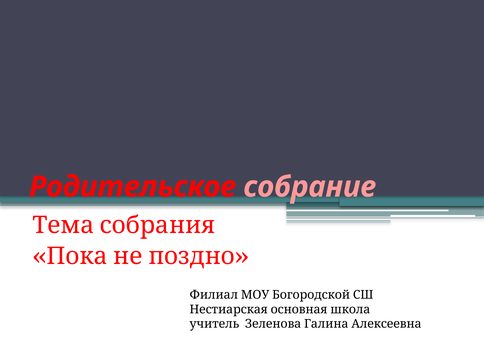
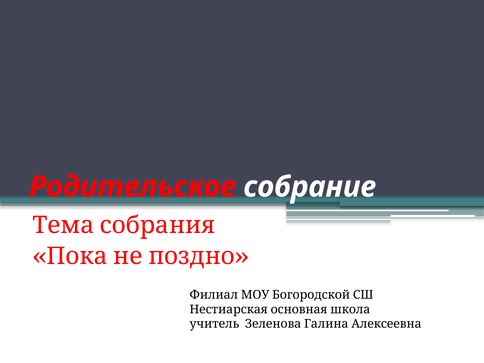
собрание colour: pink -> white (310, 187)
